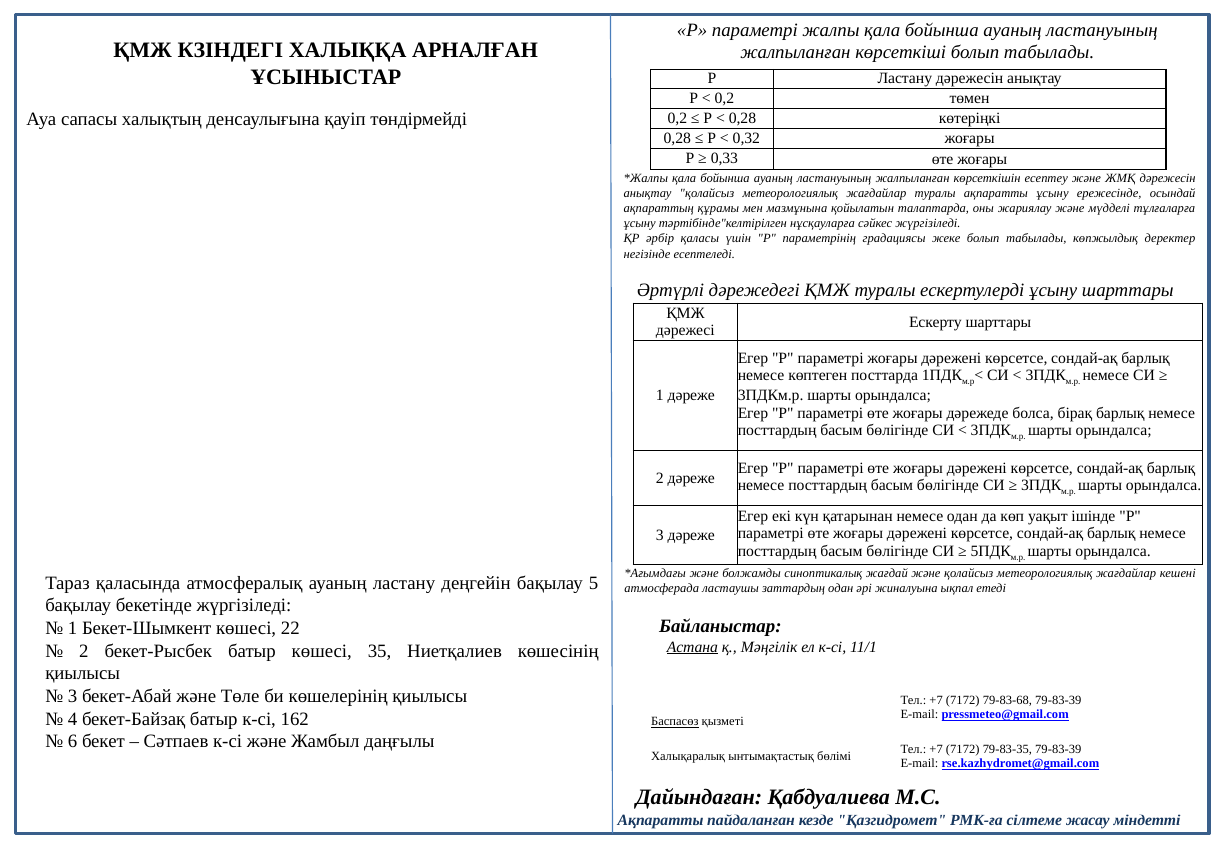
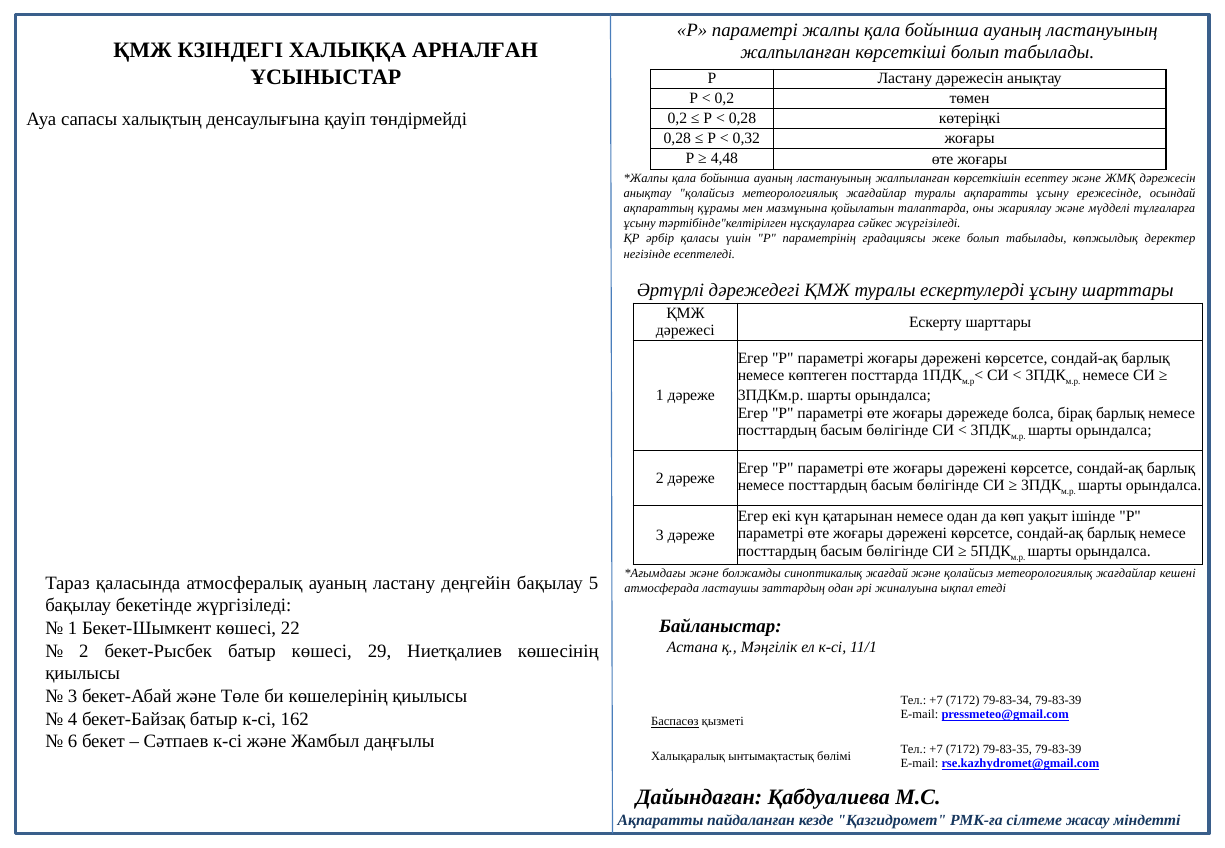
0,33: 0,33 -> 4,48 (724, 159)
Астана underline: present -> none (692, 647)
35: 35 -> 29 (380, 651)
79-83-68: 79-83-68 -> 79-83-34 (1007, 701)
